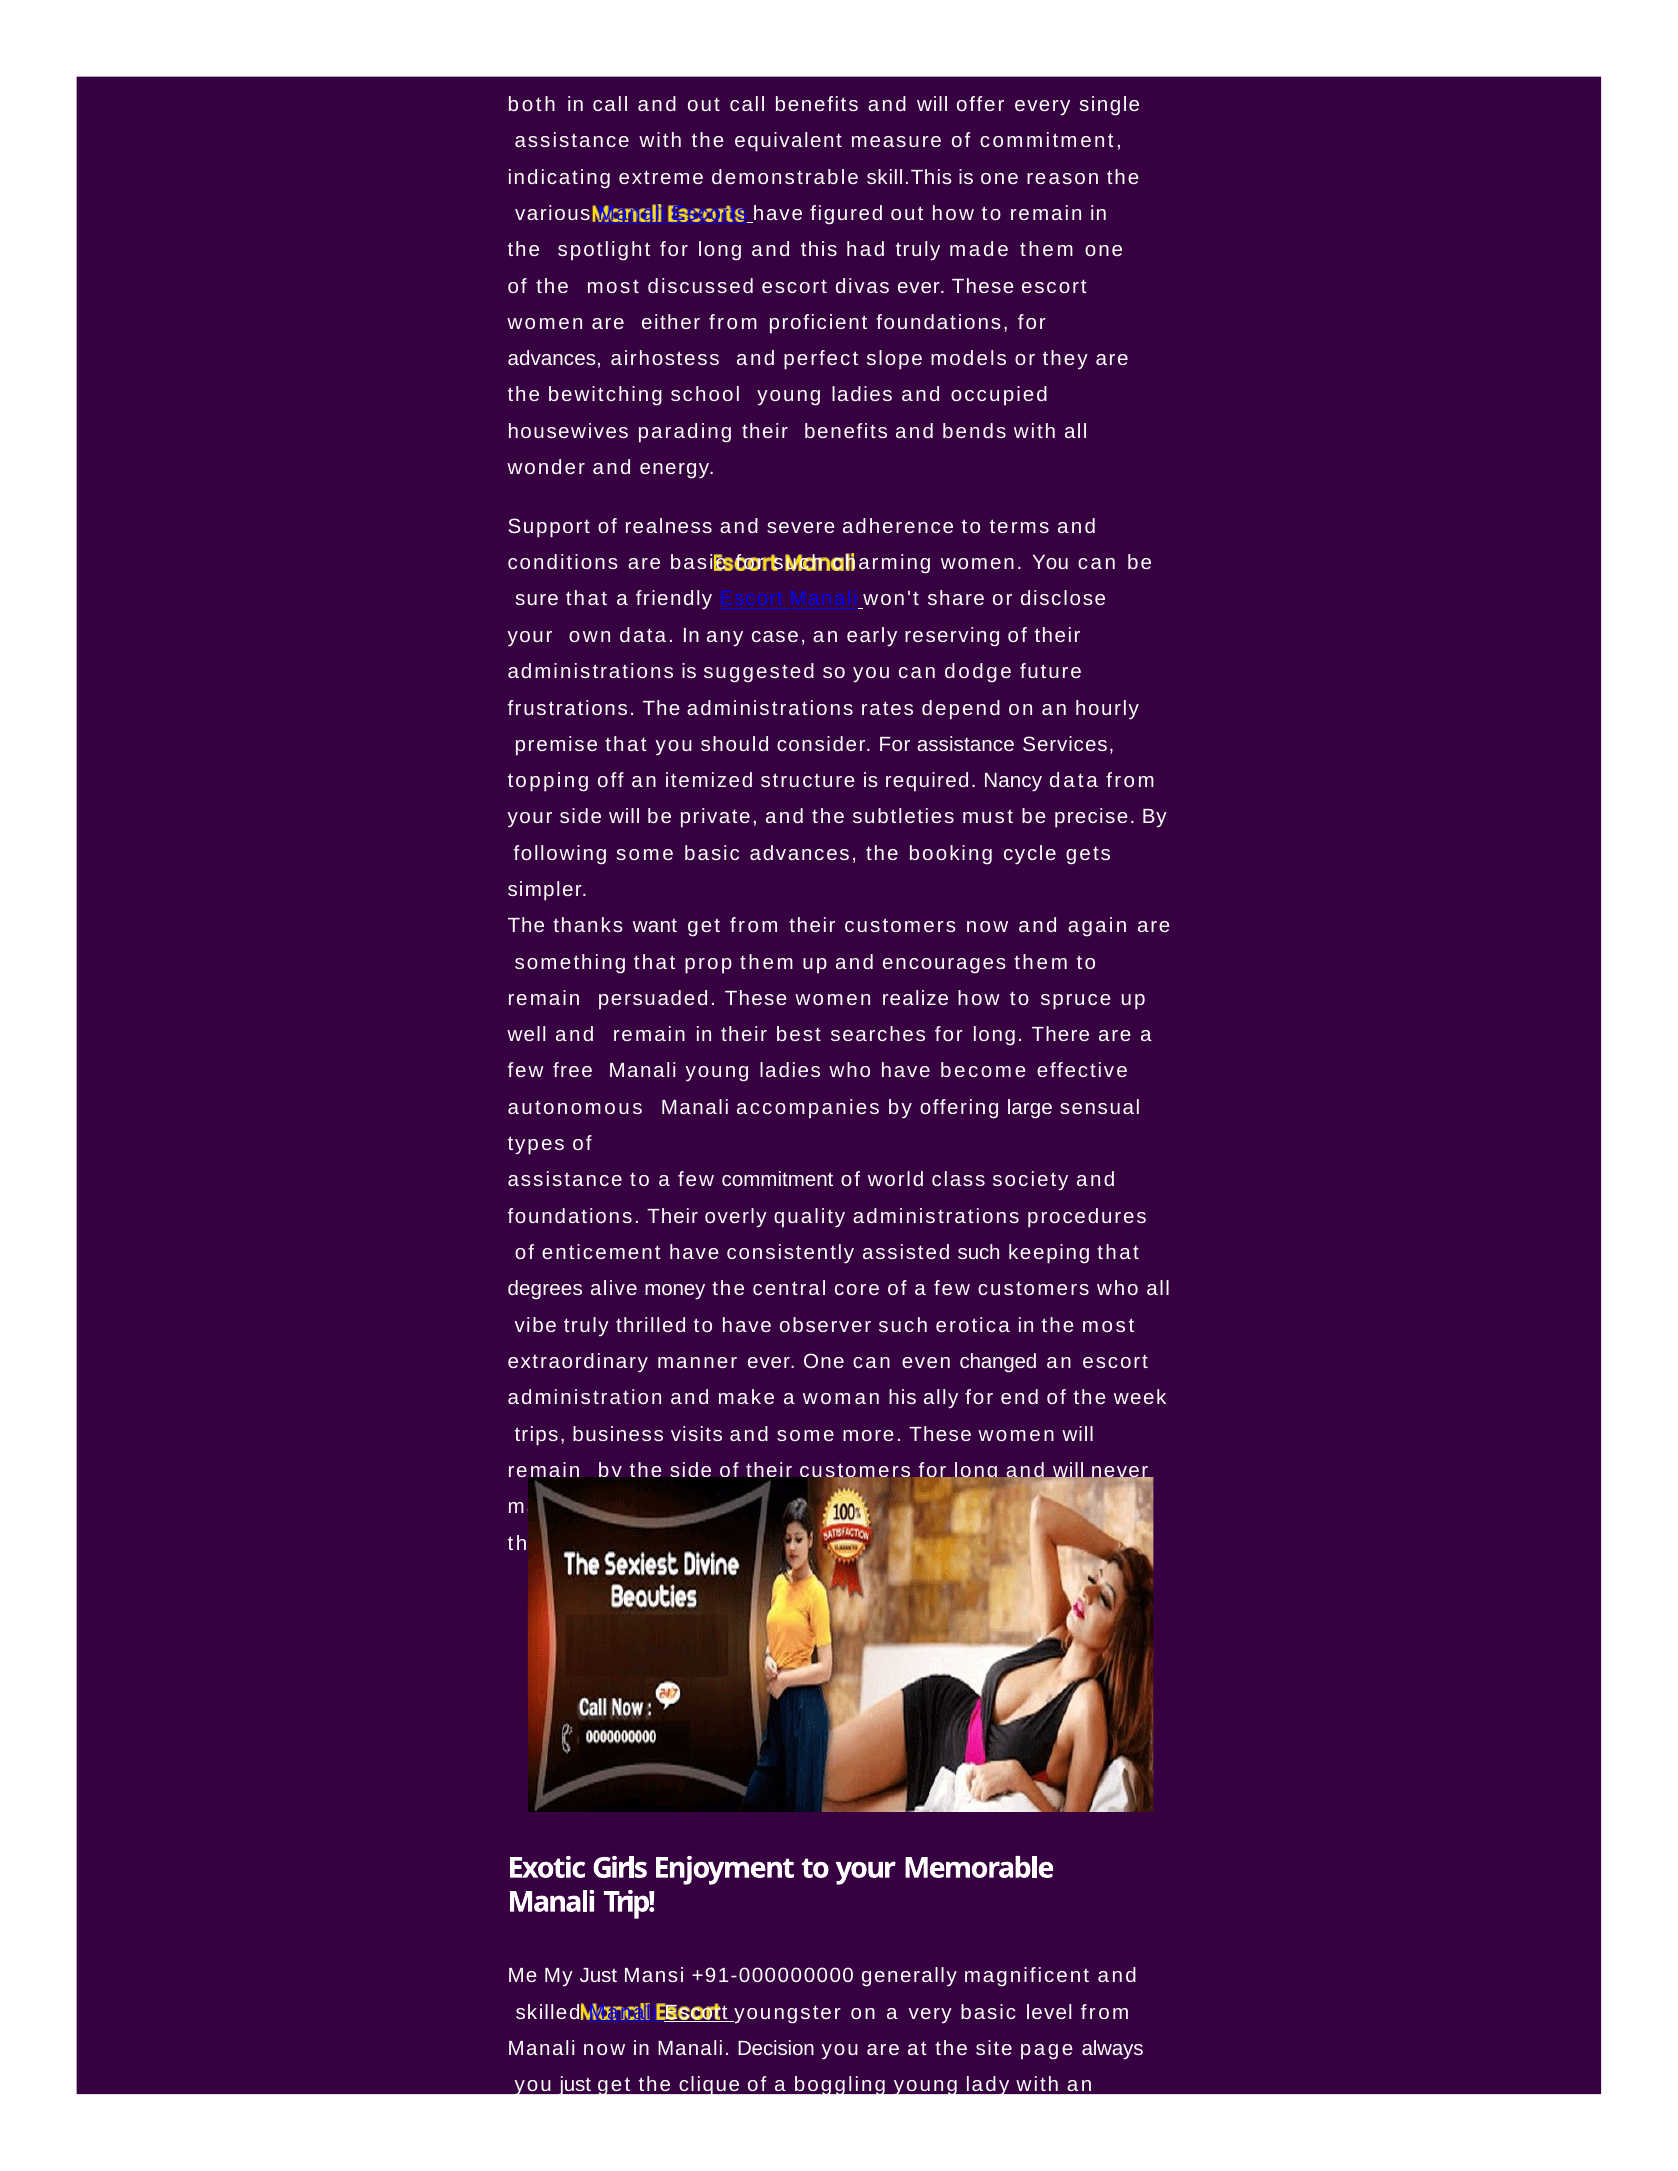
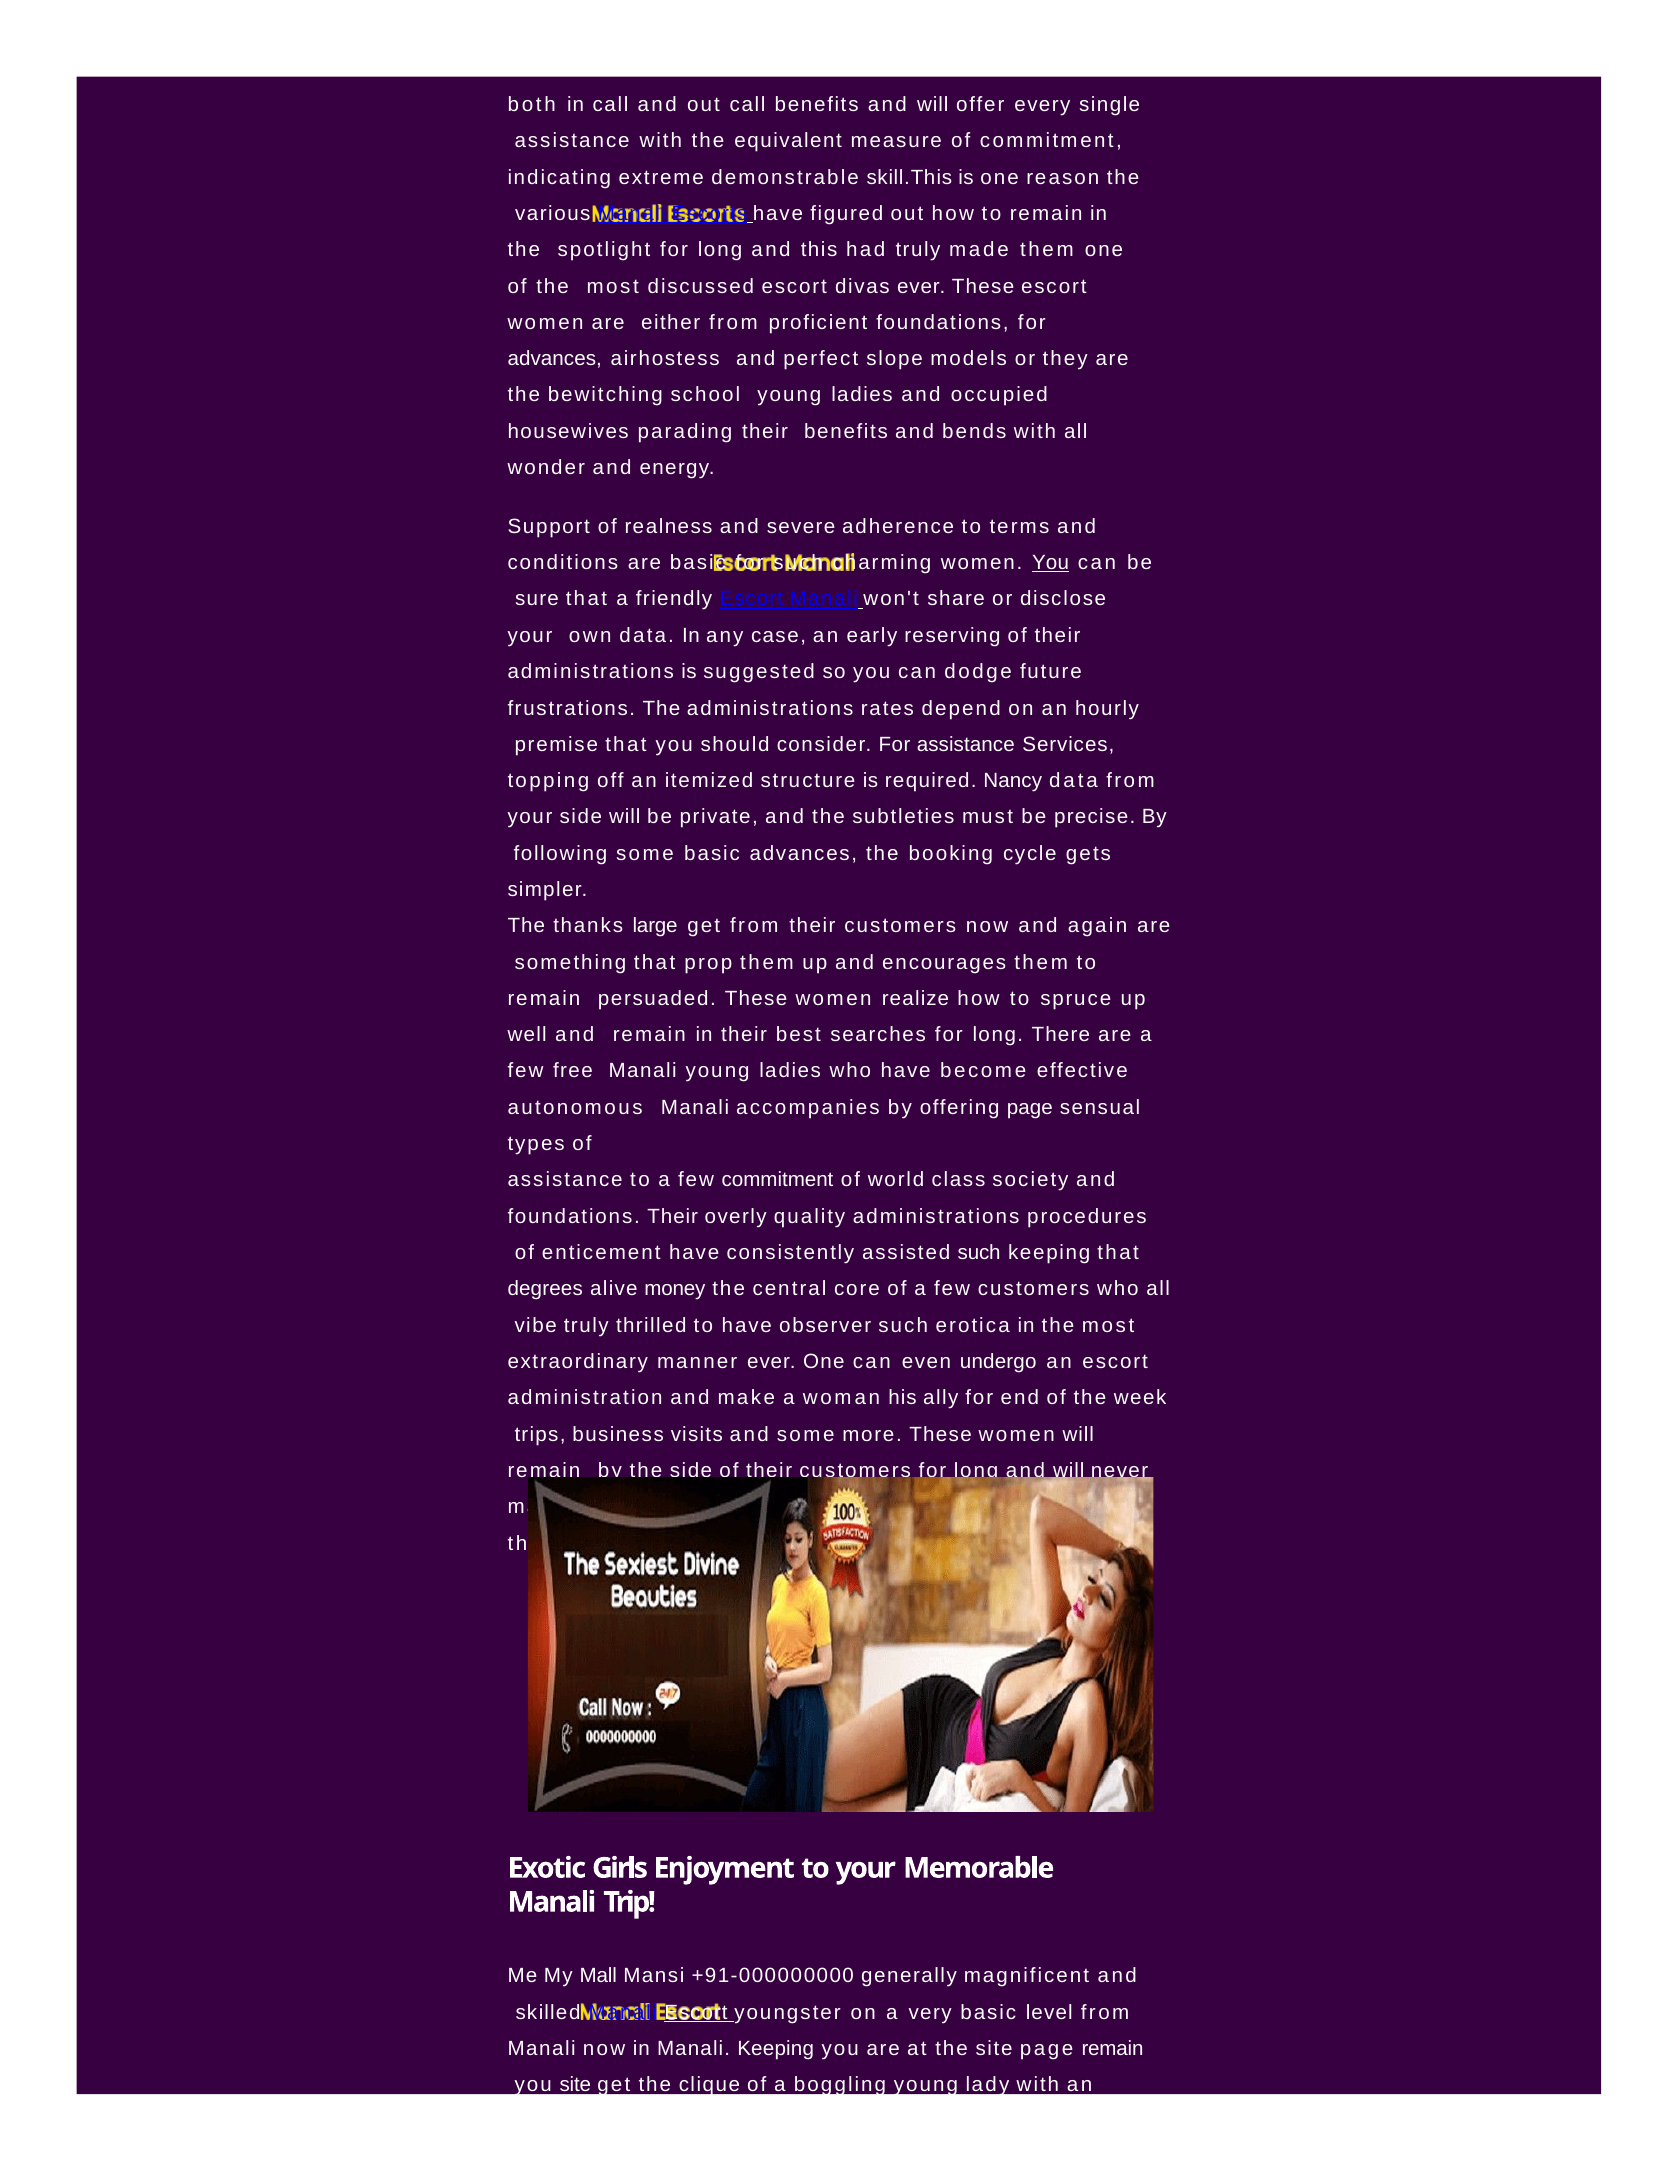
You underline: none -> present (1051, 563)
want: want -> large (655, 926)
offering large: large -> page (1030, 1108)
changed: changed -> undergo (998, 1362)
My Just: Just -> Mall (598, 1976)
Manali Decision: Decision -> Keeping (776, 2049)
page always: always -> remain (1113, 2049)
you just: just -> site (575, 2085)
